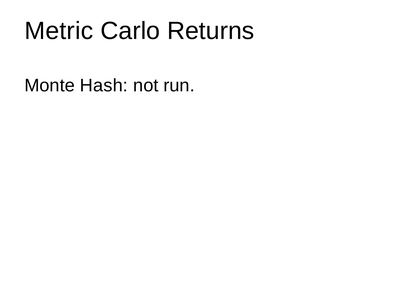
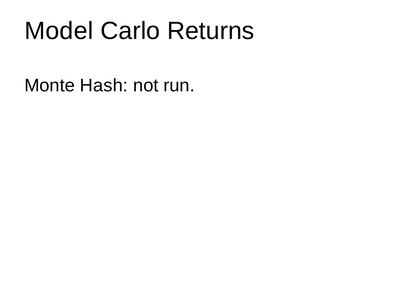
Metric: Metric -> Model (59, 31)
